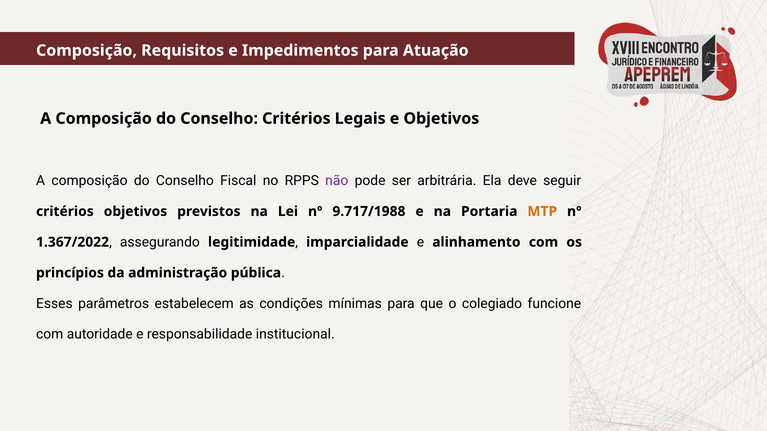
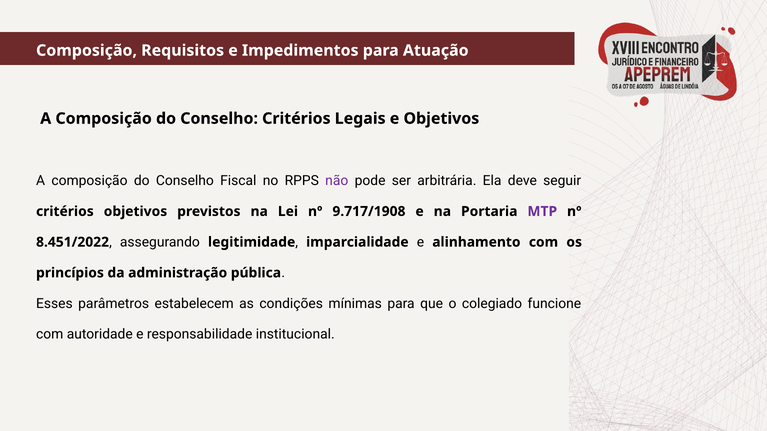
9.717/1988: 9.717/1988 -> 9.717/1908 (369, 212)
MTP colour: orange -> purple (542, 212)
1.367/2022: 1.367/2022 -> 8.451/2022 (73, 242)
